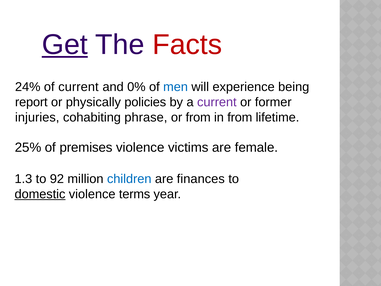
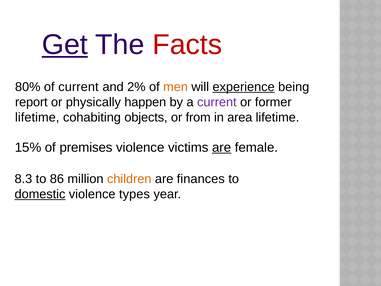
24%: 24% -> 80% (28, 87)
0%: 0% -> 2% (136, 87)
men colour: blue -> orange (176, 87)
experience underline: none -> present (244, 87)
policies: policies -> happen (145, 102)
injuries: injuries -> lifetime (37, 117)
phrase: phrase -> objects (146, 117)
in from: from -> area (240, 117)
25%: 25% -> 15% (28, 147)
are underline: none -> present (222, 147)
1.3: 1.3 -> 8.3 (23, 179)
92: 92 -> 86 (57, 179)
children colour: blue -> orange (129, 179)
terms: terms -> types (134, 194)
